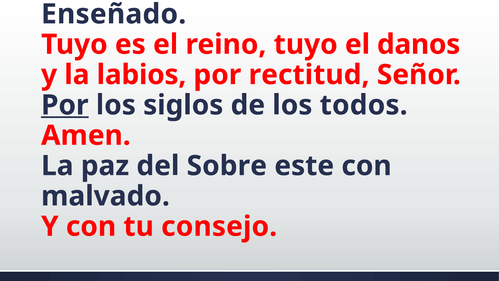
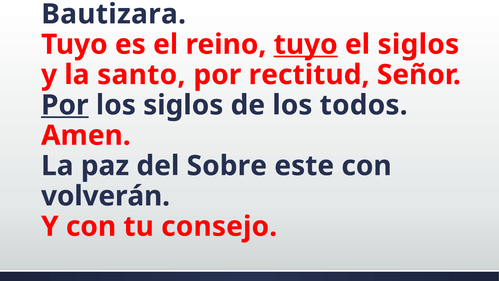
Enseñado: Enseñado -> Bautizara (114, 14)
tuyo underline: none -> present (306, 44)
el danos: danos -> siglos (418, 44)
labios: labios -> santo (141, 75)
malvado: malvado -> volverán (106, 196)
